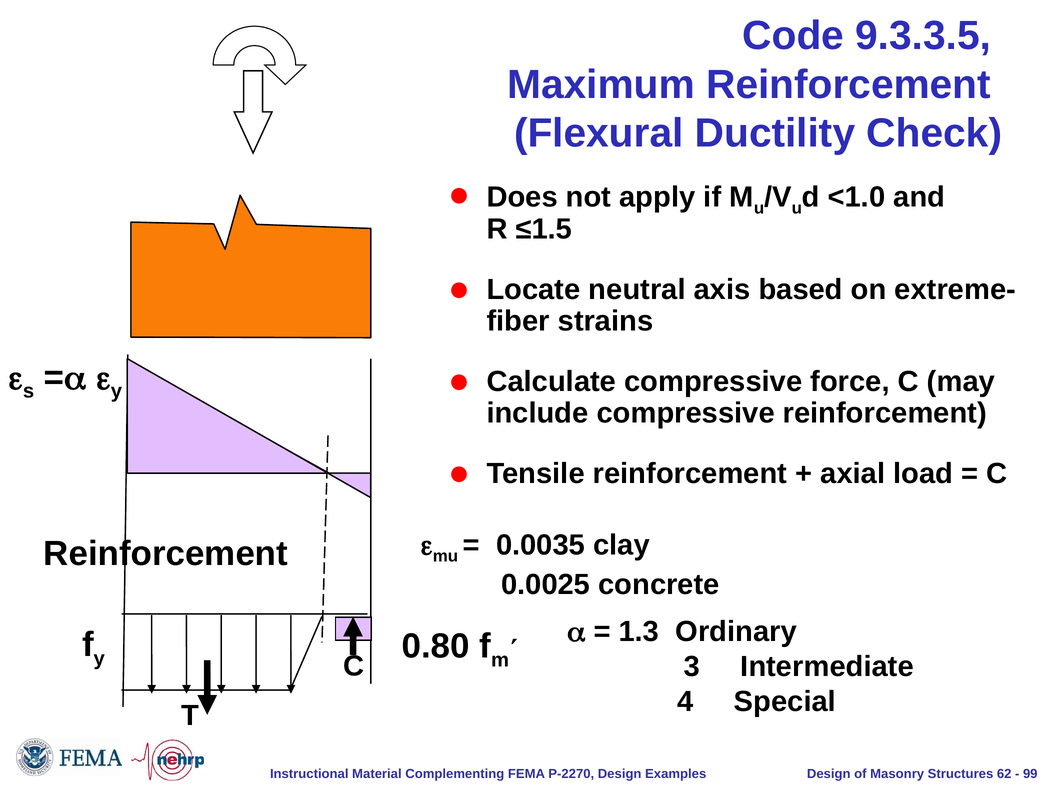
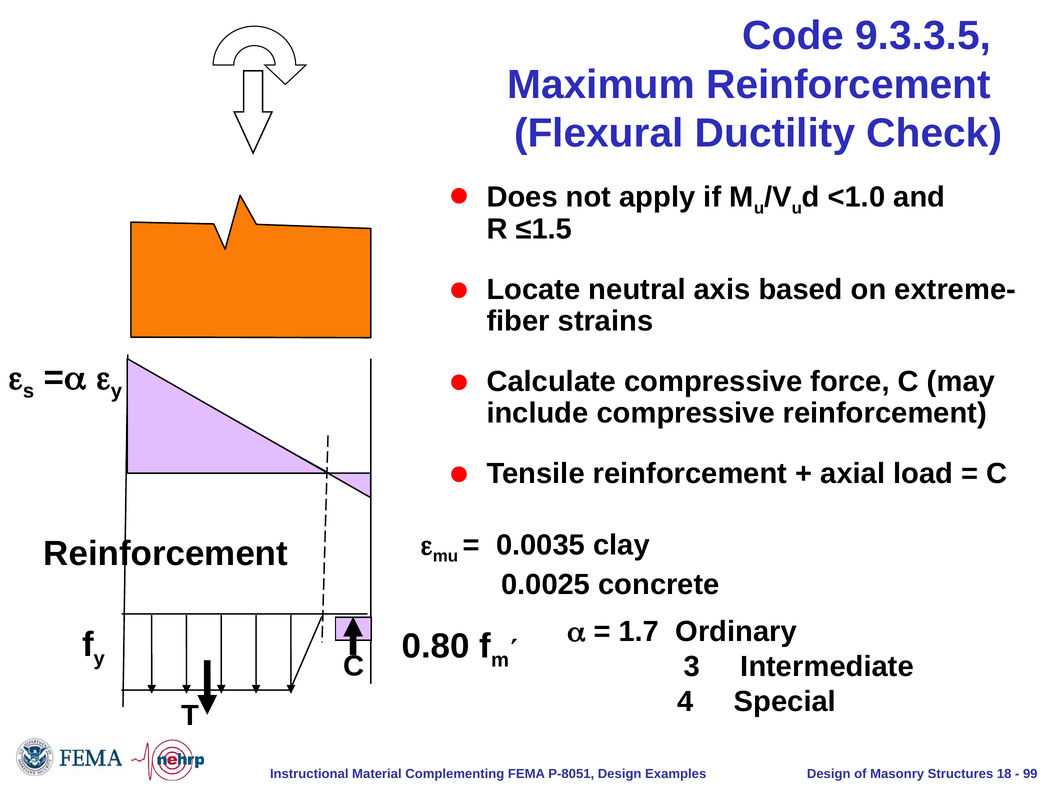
1.3: 1.3 -> 1.7 (639, 632)
P-2270: P-2270 -> P-8051 (571, 774)
62: 62 -> 18 (1004, 774)
